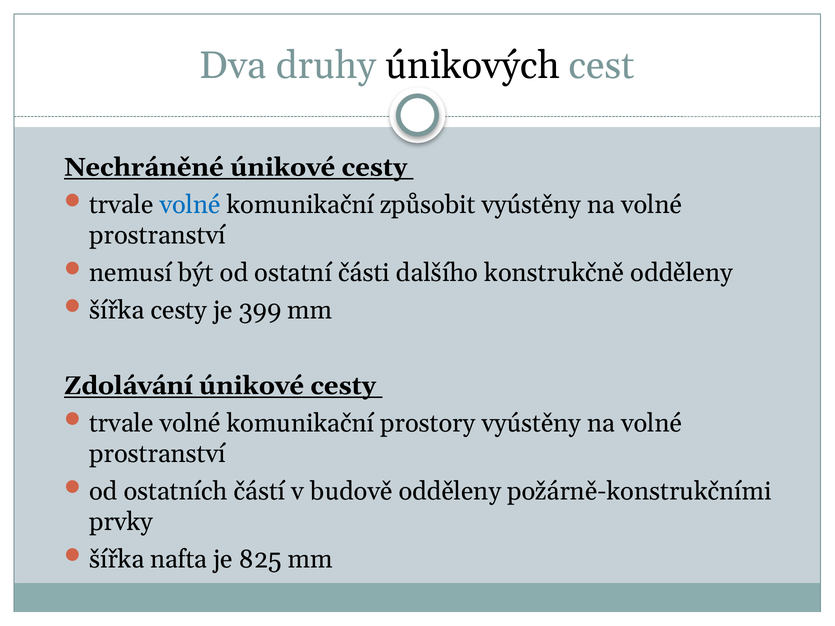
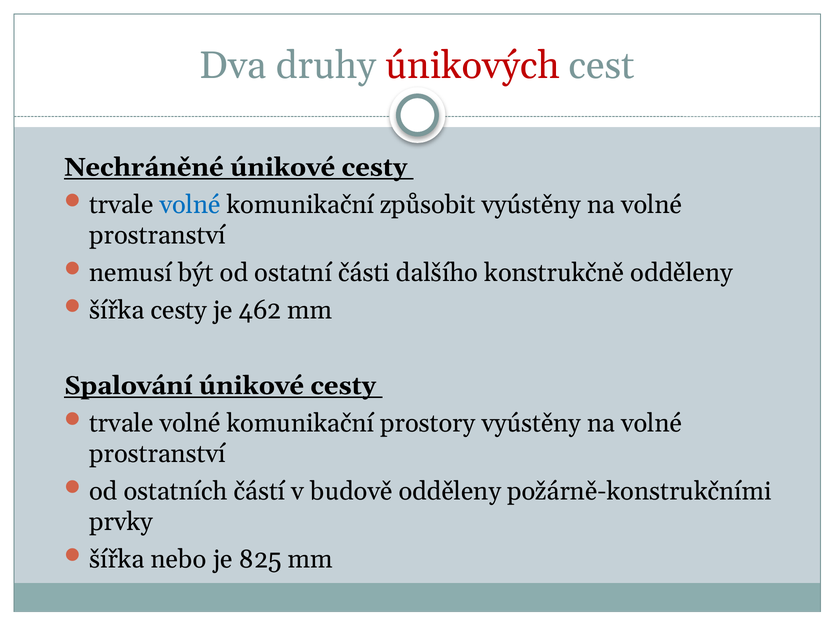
únikových colour: black -> red (473, 66)
399: 399 -> 462 (260, 311)
Zdolávání: Zdolávání -> Spalování (128, 386)
nafta: nafta -> nebo (179, 560)
